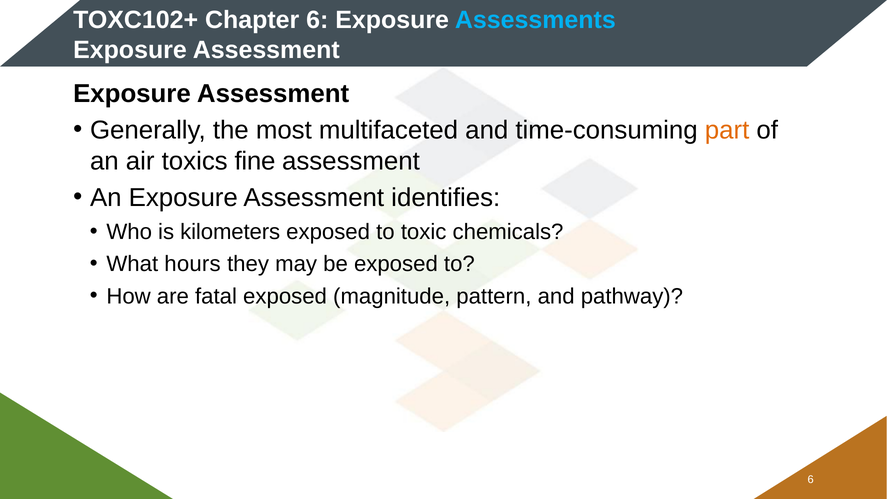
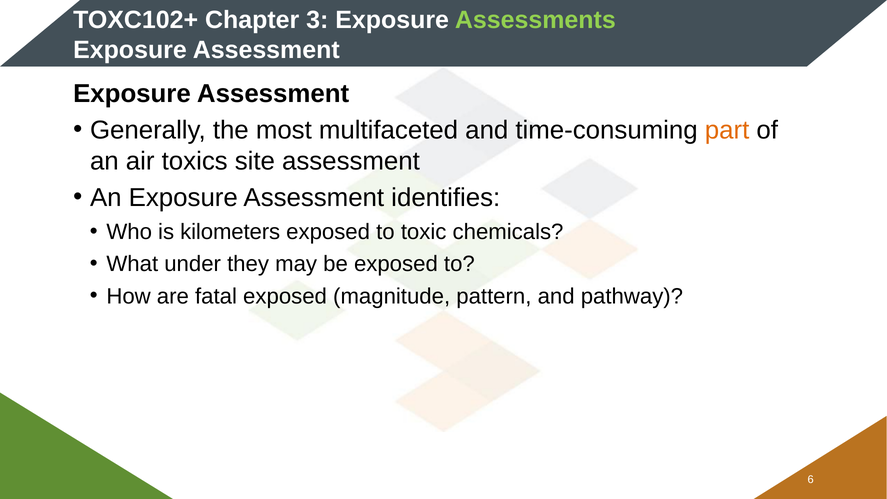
Chapter 6: 6 -> 3 (317, 20)
Assessments colour: light blue -> light green (535, 20)
fine: fine -> site (255, 161)
hours: hours -> under (193, 264)
